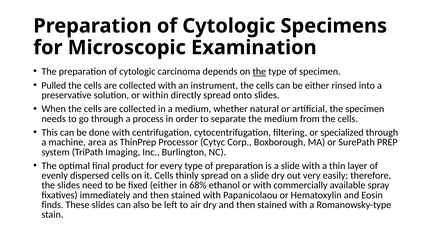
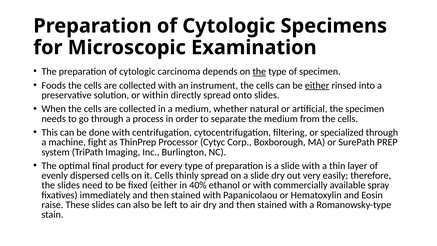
Pulled: Pulled -> Foods (54, 85)
either underline: none -> present (317, 85)
area: area -> fight (97, 142)
68%: 68% -> 40% (198, 185)
finds: finds -> raise (52, 205)
